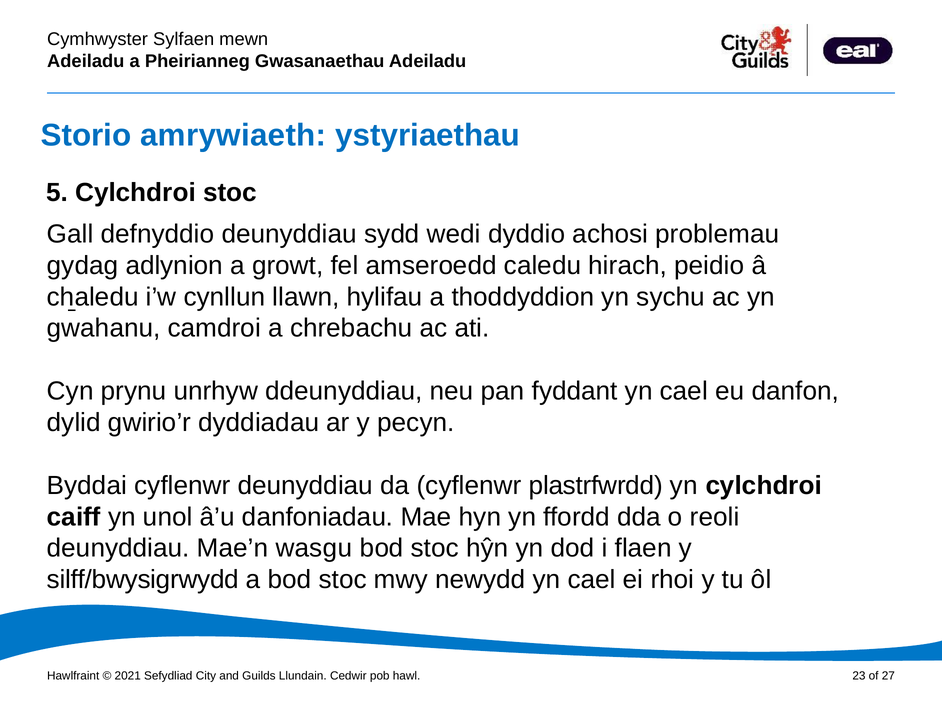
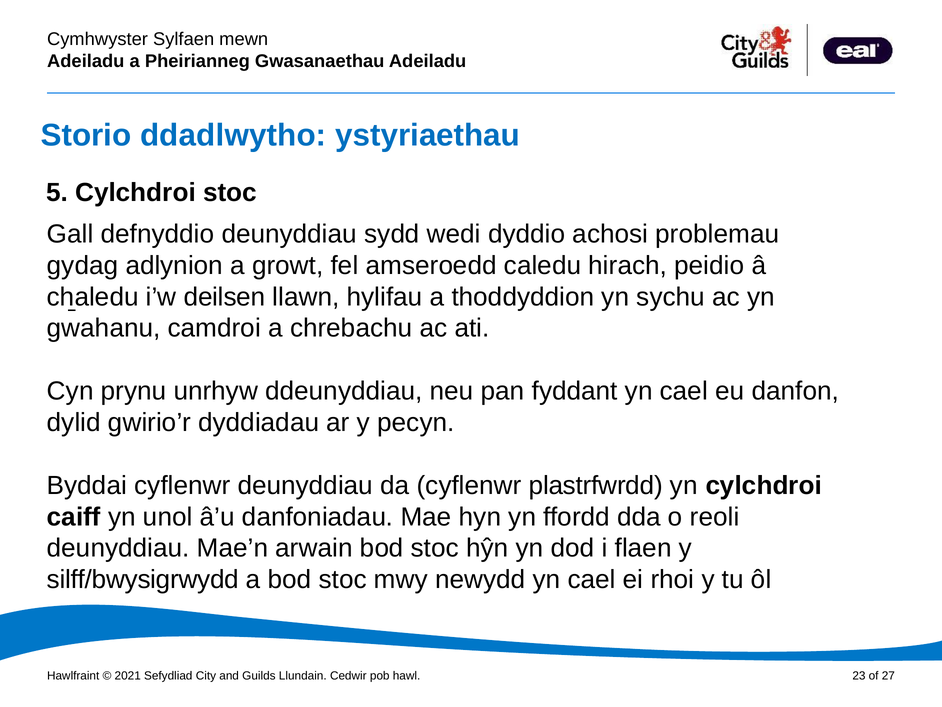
amrywiaeth: amrywiaeth -> ddadlwytho (233, 135)
cynllun: cynllun -> deilsen (225, 297)
wasgu: wasgu -> arwain (314, 548)
